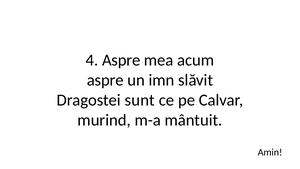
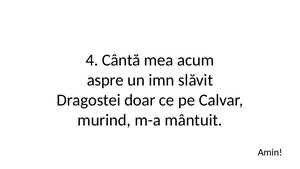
4 Aspre: Aspre -> Cântă (121, 60)
sunt: sunt -> doar (140, 100)
